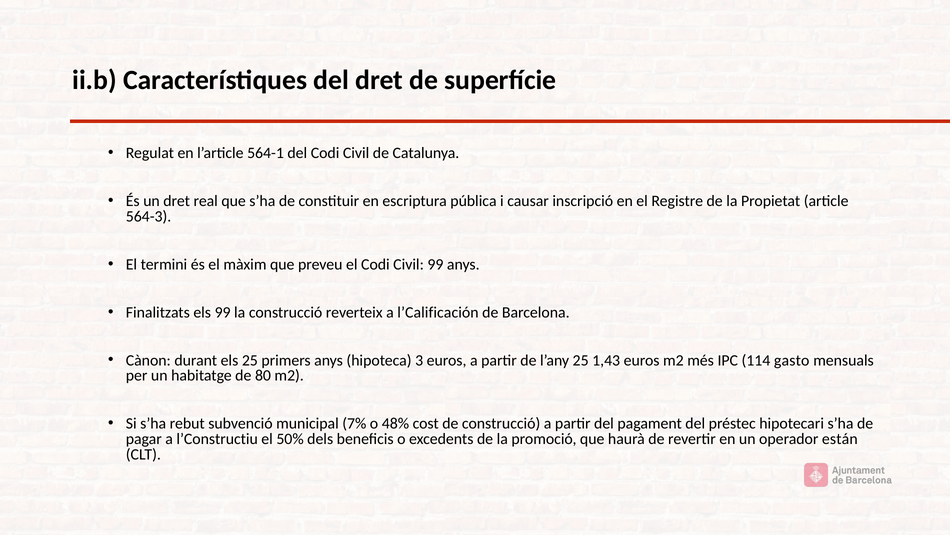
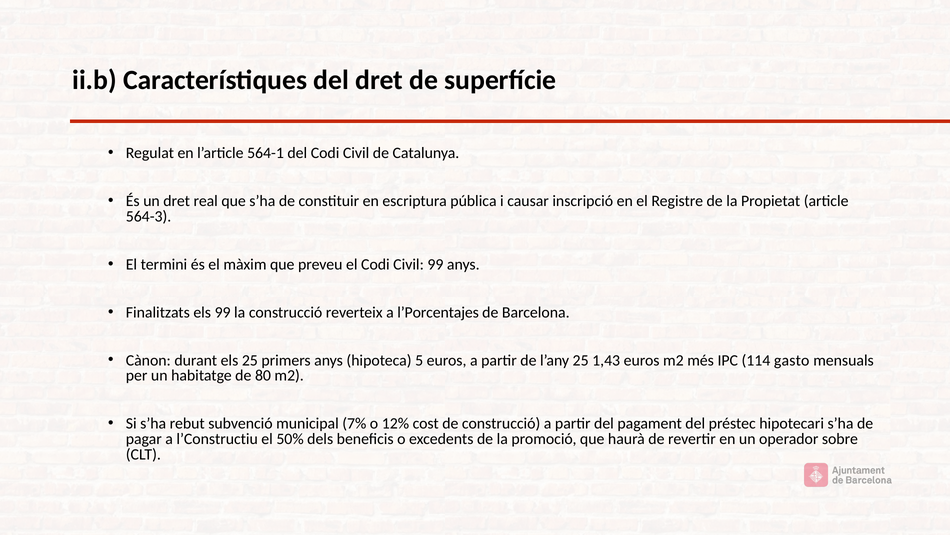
l’Calificación: l’Calificación -> l’Porcentajes (438, 312)
3: 3 -> 5 (419, 360)
48%: 48% -> 12% (395, 423)
están: están -> sobre (840, 439)
